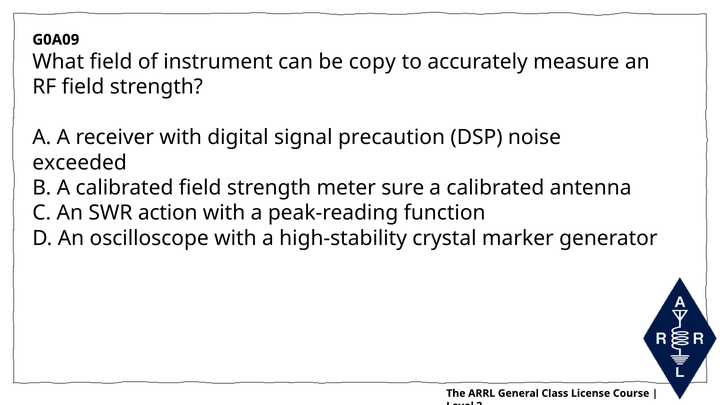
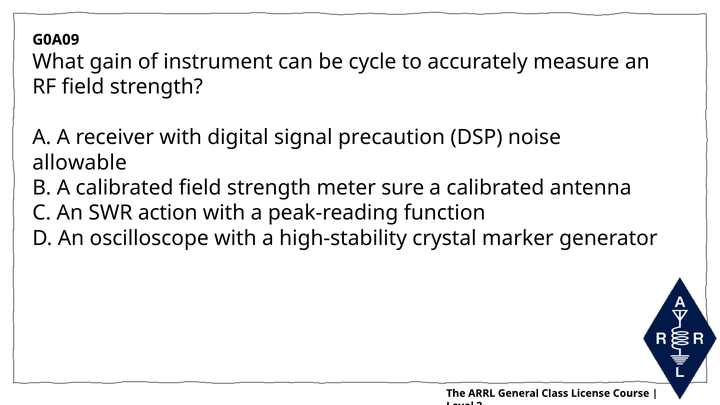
What field: field -> gain (111, 62)
copy: copy -> cycle (372, 62)
exceeded: exceeded -> allowable (80, 163)
